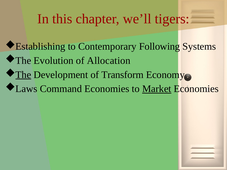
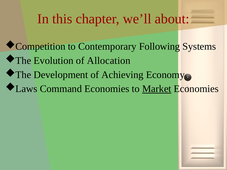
tigers: tigers -> about (172, 19)
Establishing: Establishing -> Competition (40, 47)
The underline: present -> none (23, 75)
Transform: Transform -> Achieving (122, 75)
